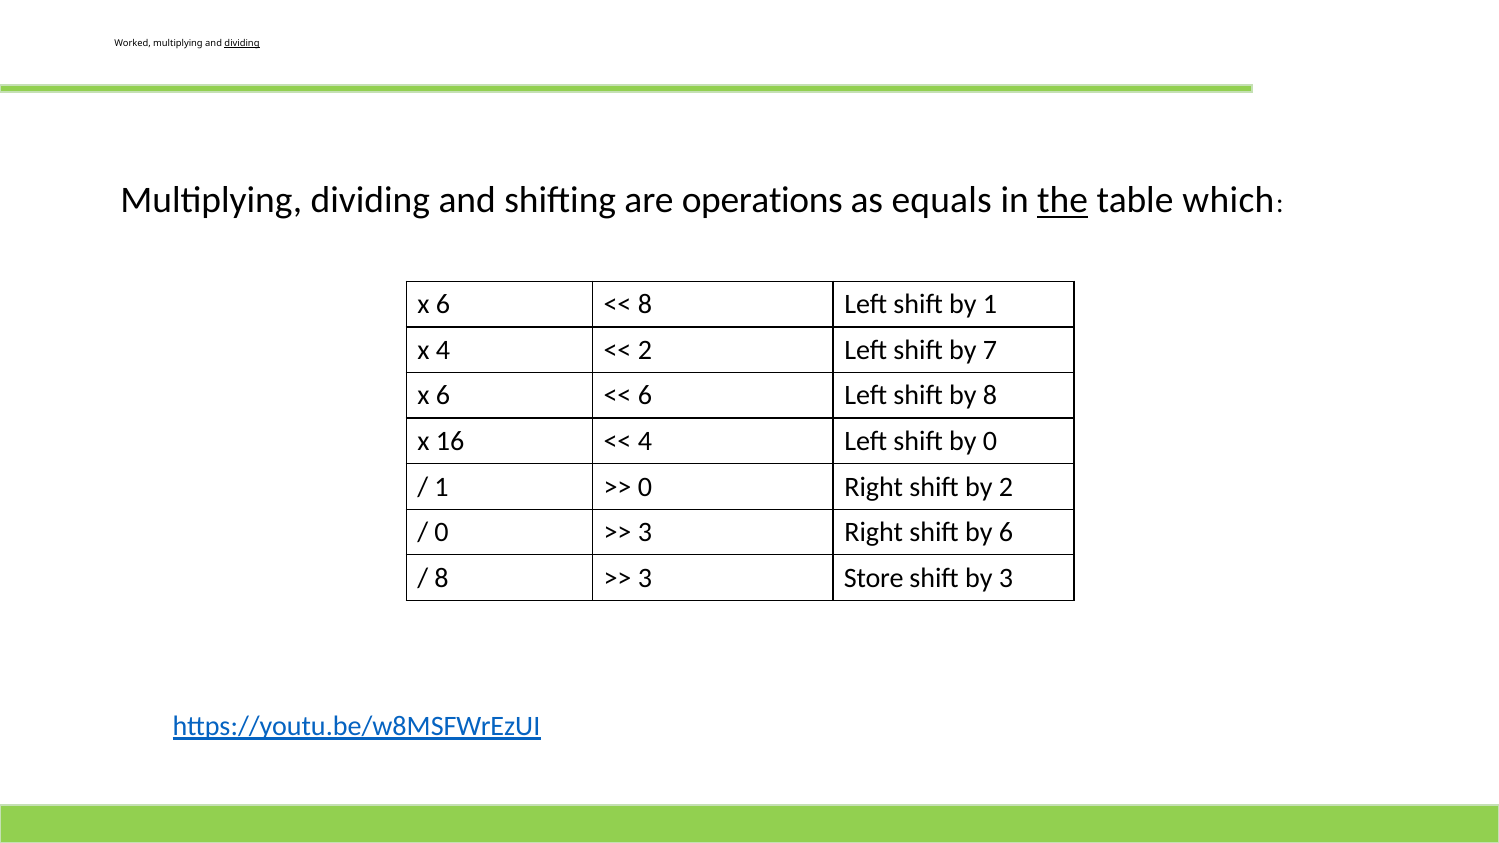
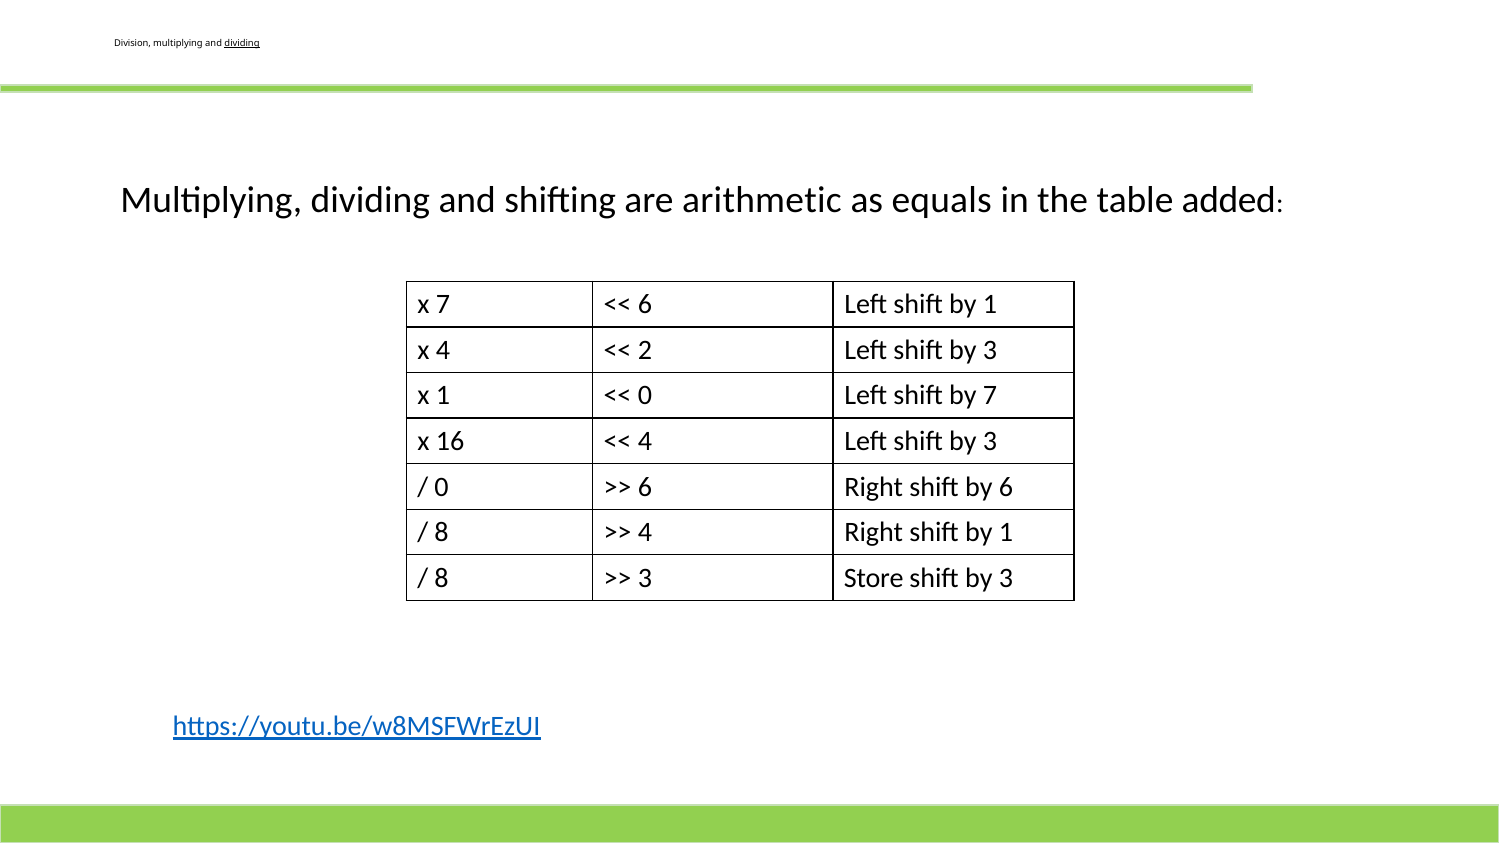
Worked: Worked -> Division (133, 43)
operations: operations -> arithmetic (762, 201)
the underline: present -> none (1063, 201)
which: which -> added (1229, 201)
6: 6 -> 7 (443, 304)
8: 8 -> 6 (645, 304)
7: 7 -> 3 (990, 350)
6: 6 -> 1 (443, 396)
6: 6 -> 0 (645, 396)
by 8: 8 -> 7 (990, 396)
0: 0 -> 3 (990, 441)
1: 1 -> 0 (442, 487)
0: 0 -> 6 (645, 487)
by 2: 2 -> 6 (1006, 487)
0: 0 -> 8 (442, 532)
3: 3 -> 4 (645, 532)
Right shift by 6: 6 -> 1 (1006, 532)
